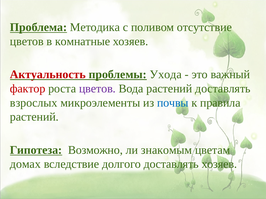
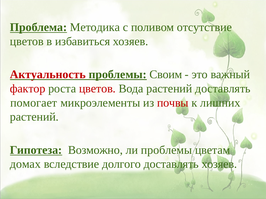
комнатные: комнатные -> избавиться (83, 41)
Ухода: Ухода -> Своим (166, 75)
цветов colour: purple -> red (97, 89)
взрослых: взрослых -> помогает (34, 103)
почвы colour: blue -> red (173, 103)
правила: правила -> лишних (220, 103)
ли знакомым: знакомым -> проблемы (166, 150)
